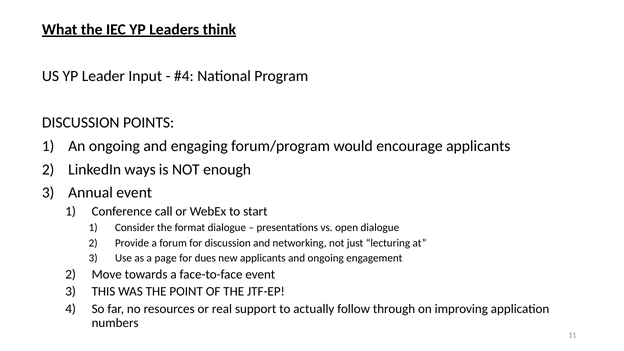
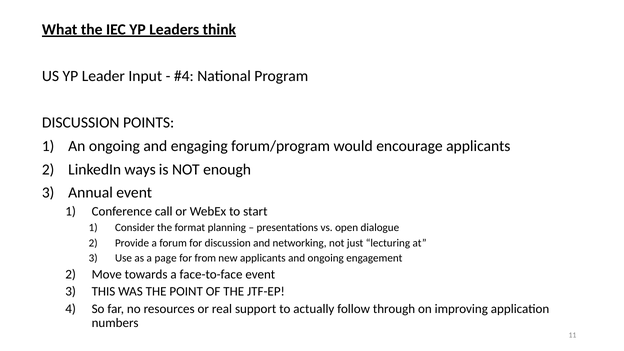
format dialogue: dialogue -> planning (227, 228)
dues: dues -> from (205, 258)
